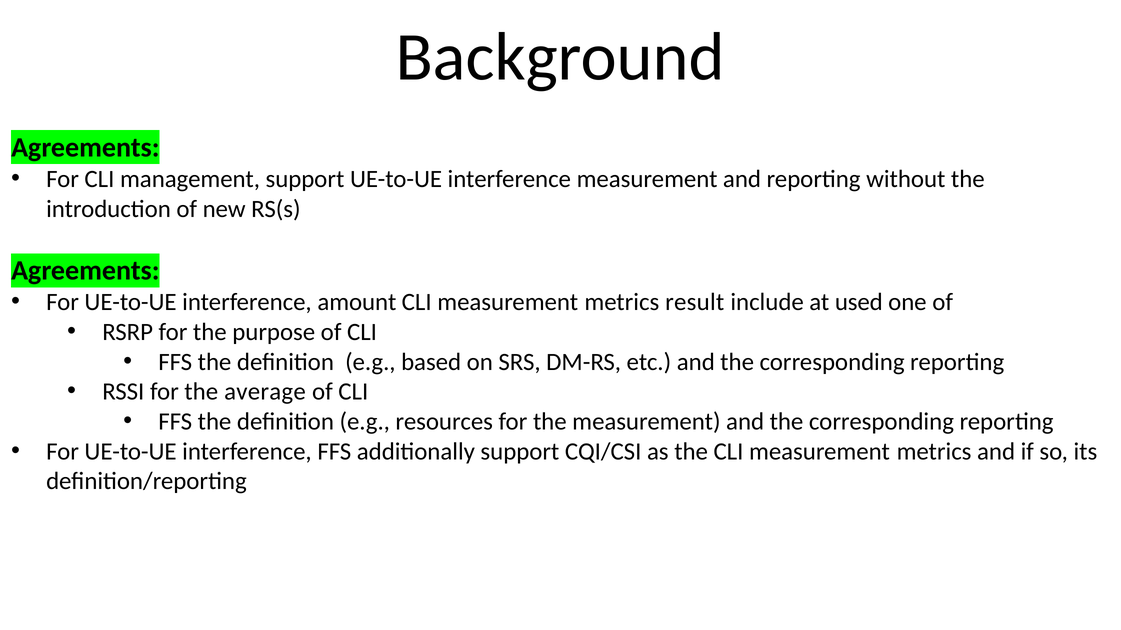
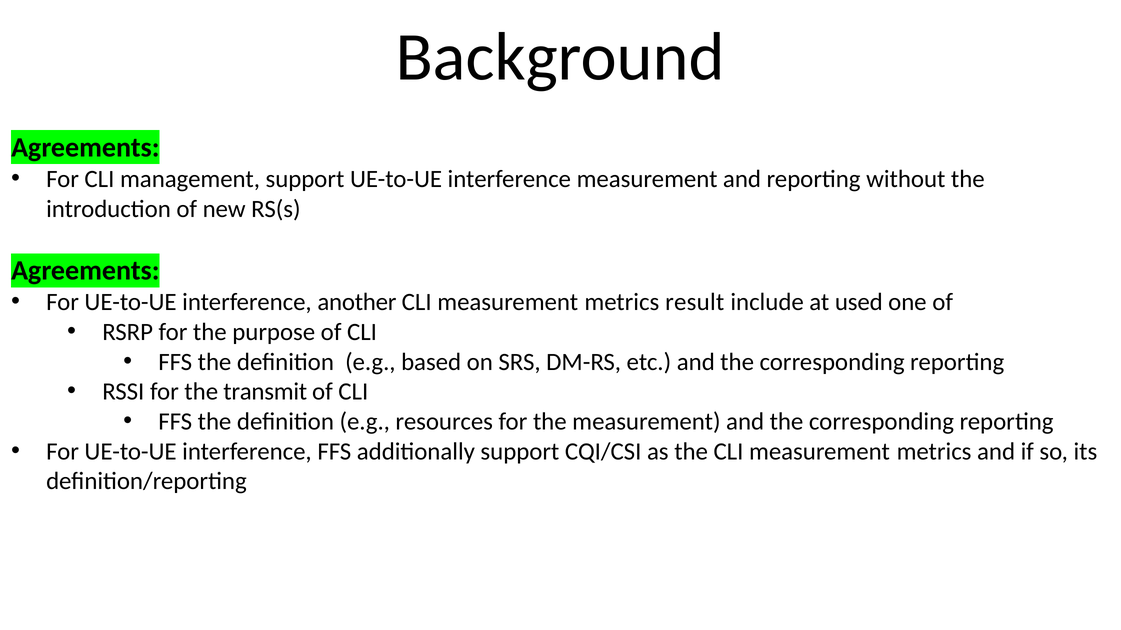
amount: amount -> another (357, 302)
average: average -> transmit (265, 392)
